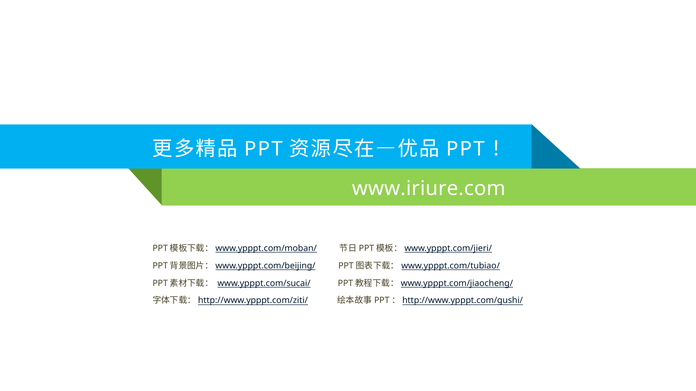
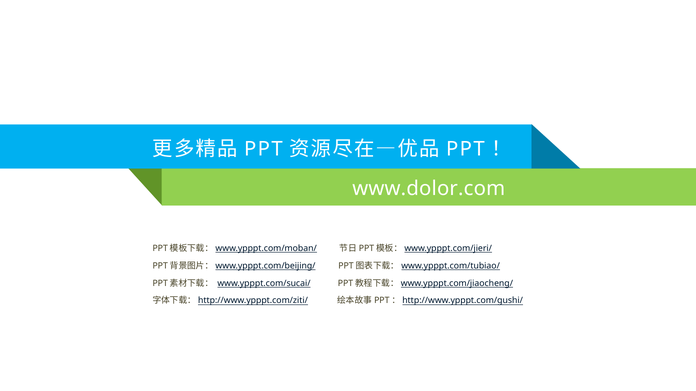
www.iriure.com: www.iriure.com -> www.dolor.com (429, 189)
